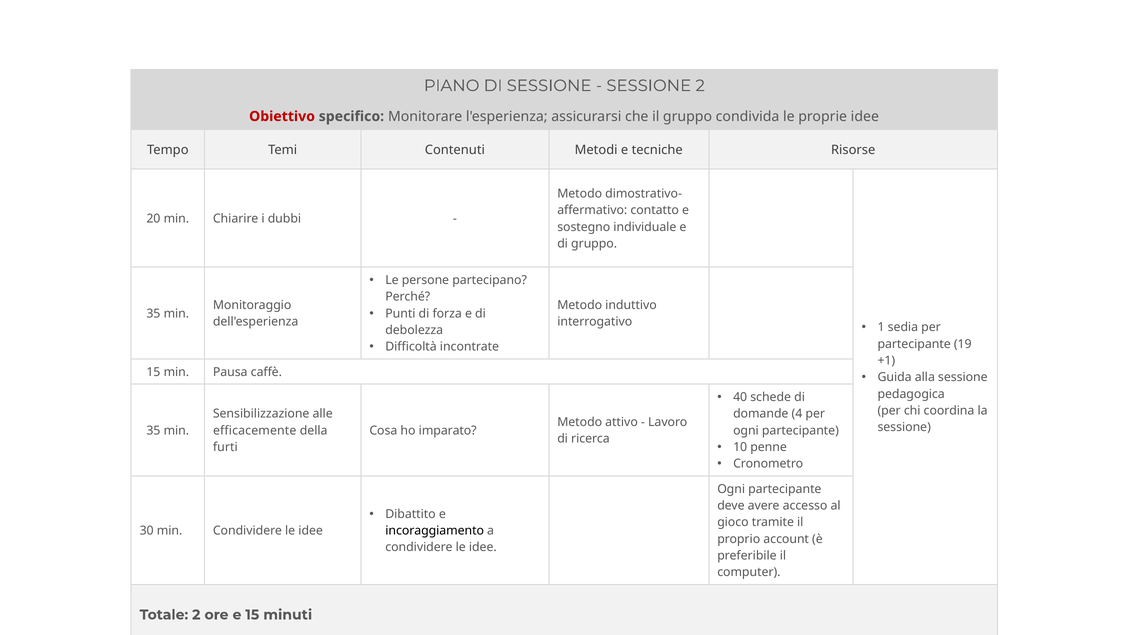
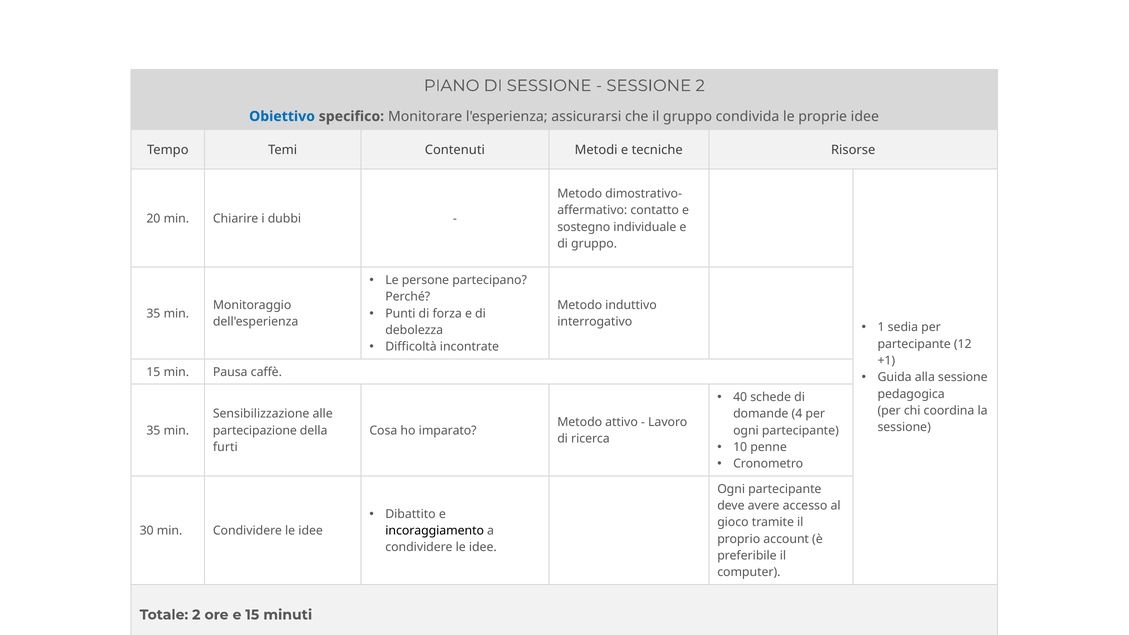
Obiettivo colour: red -> blue (282, 116)
19: 19 -> 12 (963, 344)
efficacemente: efficacemente -> partecipazione (255, 431)
